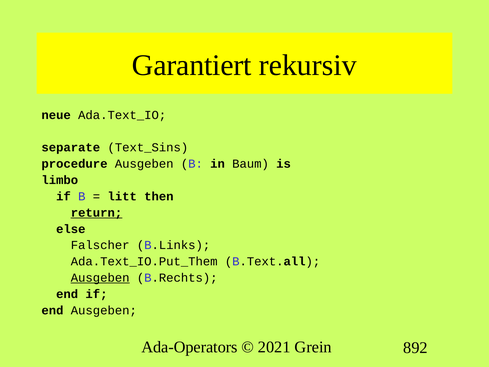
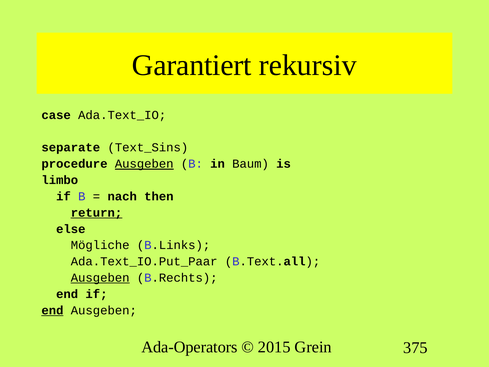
neue: neue -> case (56, 115)
Ausgeben underline: none -> present (144, 164)
litt: litt -> nach (122, 196)
Falscher: Falscher -> Mögliche (100, 245)
Ada.Text_IO.Put_Them: Ada.Text_IO.Put_Them -> Ada.Text_IO.Put_Paar (144, 261)
end underline: none -> present (52, 310)
2021: 2021 -> 2015 (274, 347)
892: 892 -> 375 (416, 348)
